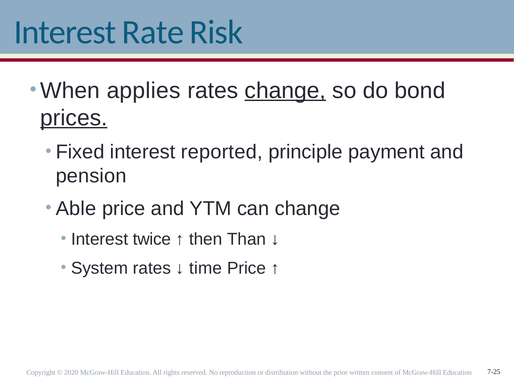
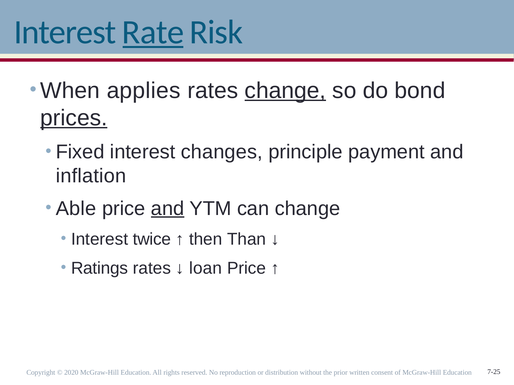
Rate underline: none -> present (153, 32)
reported: reported -> changes (222, 152)
pension: pension -> inflation (91, 176)
and underline: none -> present (168, 209)
System: System -> Ratings (100, 269)
time: time -> loan (206, 269)
